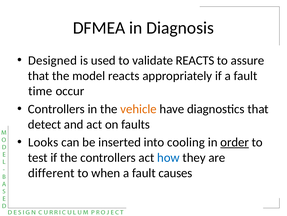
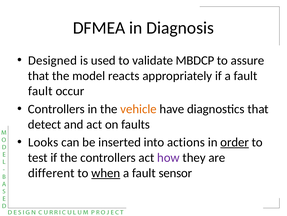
validate REACTS: REACTS -> MBDCP (195, 60)
time: time -> fault (40, 91)
cooling: cooling -> actions (186, 142)
how colour: blue -> purple (168, 157)
when underline: none -> present (106, 172)
causes: causes -> sensor (175, 172)
